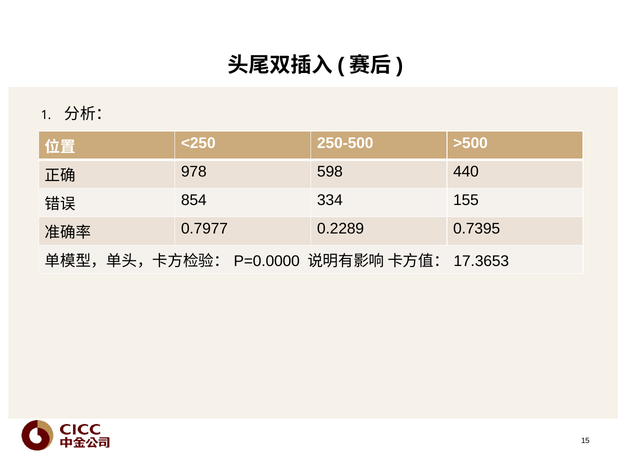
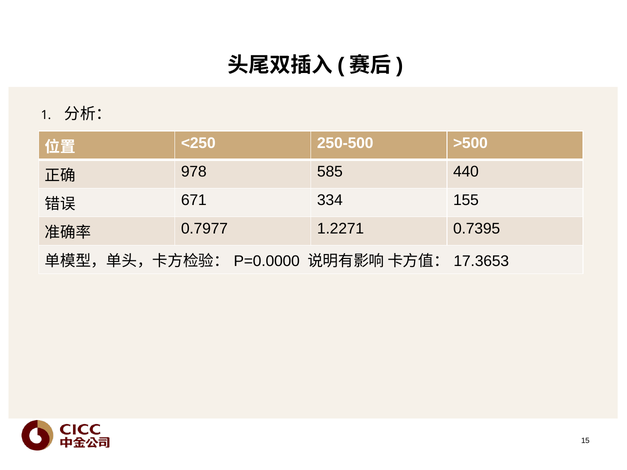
598: 598 -> 585 (330, 172)
854: 854 -> 671 (194, 200)
0.2289: 0.2289 -> 1.2271 (341, 229)
